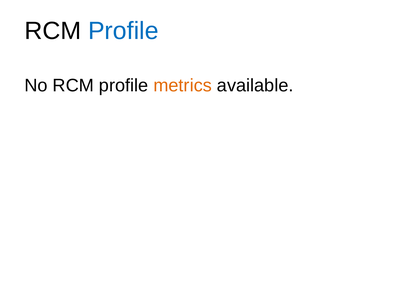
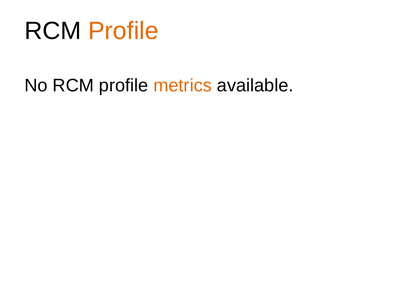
Profile colour: blue -> orange (123, 31)
